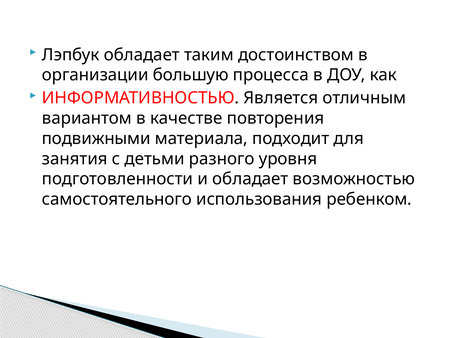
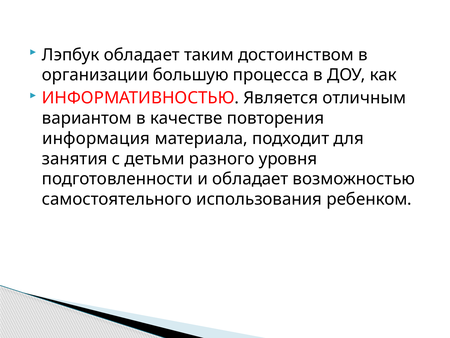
подвижными: подвижными -> информация (96, 138)
